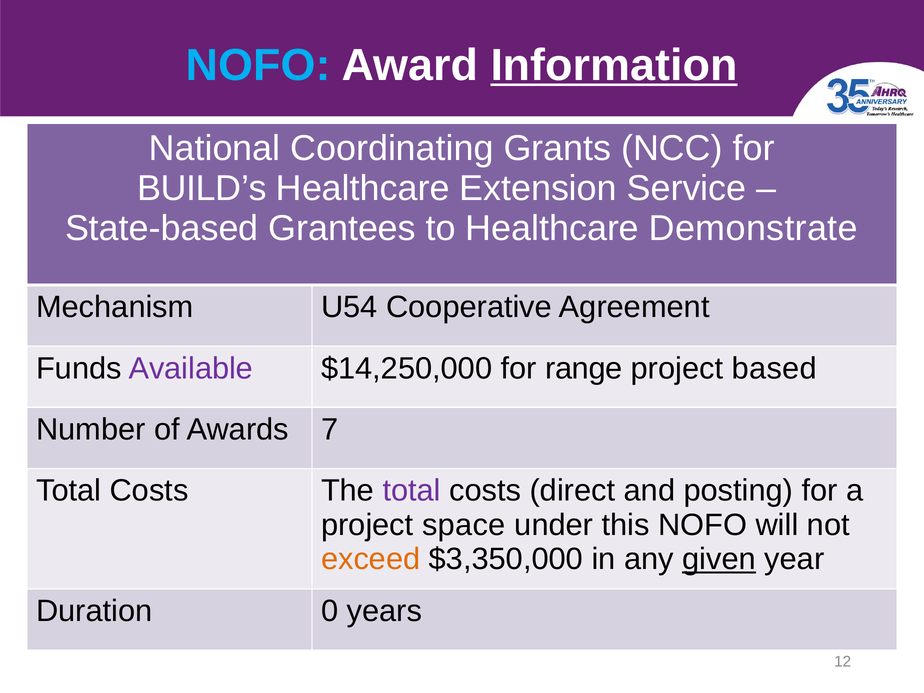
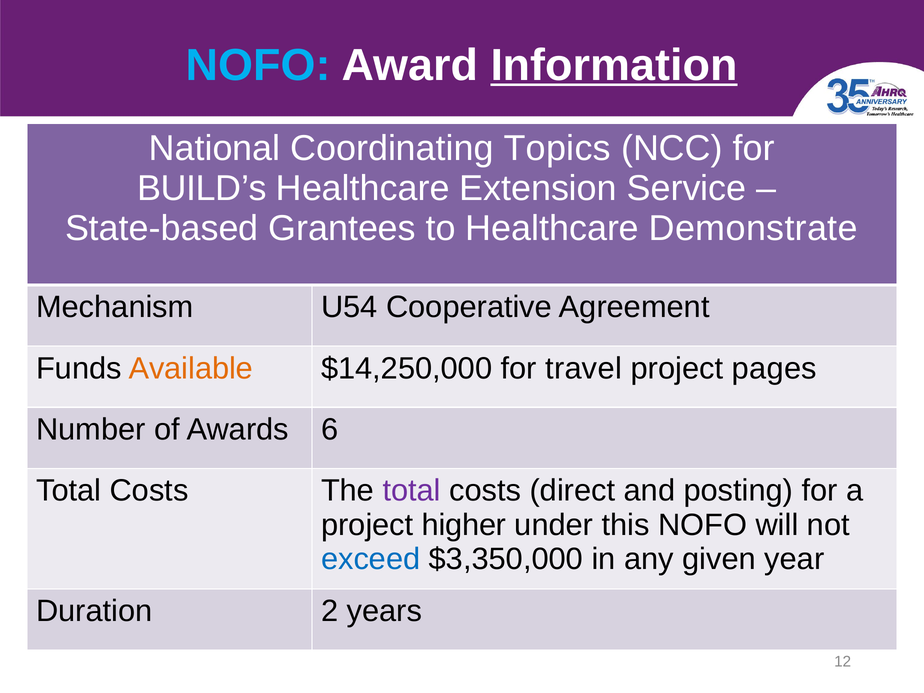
Grants: Grants -> Topics (557, 148)
Available colour: purple -> orange (191, 368)
range: range -> travel (584, 368)
based: based -> pages (774, 368)
7: 7 -> 6 (330, 430)
space: space -> higher (464, 525)
exceed colour: orange -> blue (371, 559)
given underline: present -> none (719, 559)
0: 0 -> 2 (330, 611)
